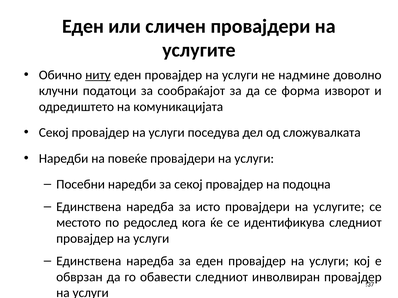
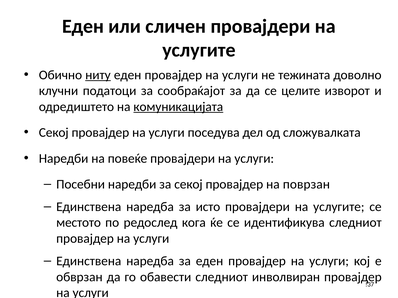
надмине: надмине -> тежината (304, 75)
форма: форма -> целите (301, 91)
комуникацијата underline: none -> present (178, 107)
подоцна: подоцна -> поврзан (306, 185)
